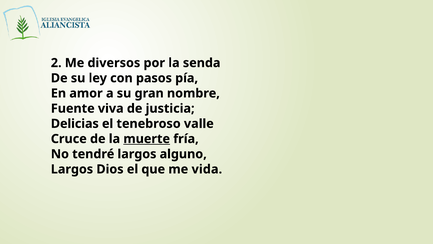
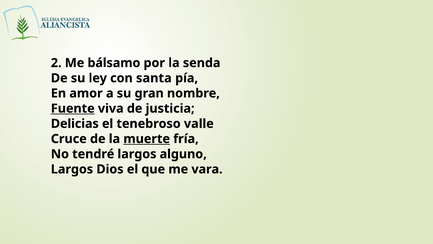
diversos: diversos -> bálsamo (114, 63)
pasos: pasos -> santa (154, 78)
Fuente underline: none -> present (73, 108)
vida: vida -> vara (207, 169)
